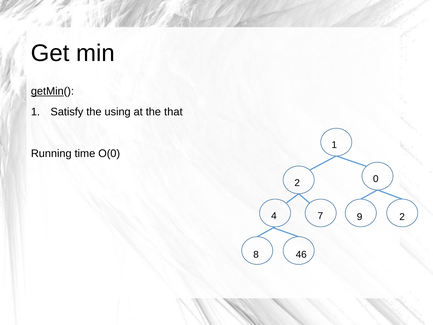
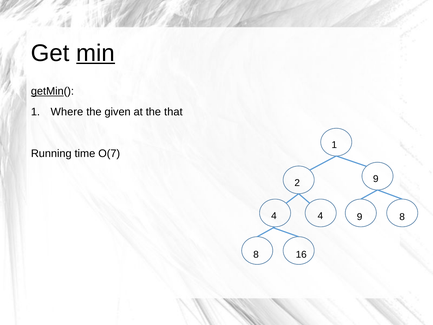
min underline: none -> present (96, 53)
Satisfy: Satisfy -> Where (67, 112)
using: using -> given (118, 112)
O(0: O(0 -> O(7 (109, 153)
2 0: 0 -> 9 (376, 179)
4 7: 7 -> 4 (320, 216)
9 2: 2 -> 8 (402, 217)
46: 46 -> 16 (301, 254)
